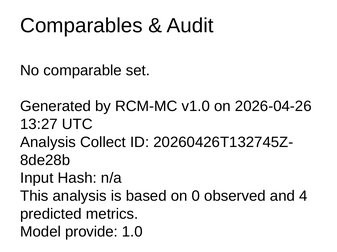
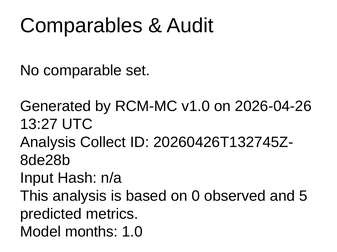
4: 4 -> 5 (303, 197)
provide: provide -> months (91, 232)
